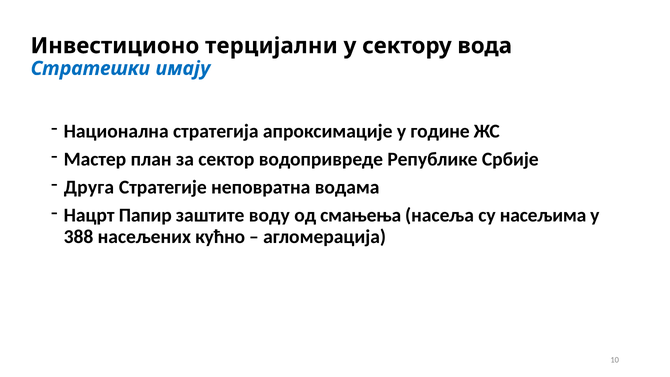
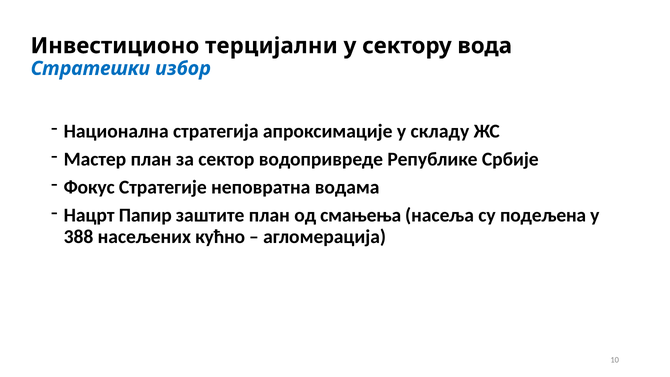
имају: имају -> избор (183, 68)
године: године -> складу (440, 131)
Друга: Друга -> Фокус (89, 187)
заштите воду: воду -> план (269, 215)
насељима: насељима -> подељена (543, 215)
